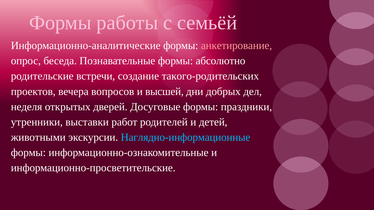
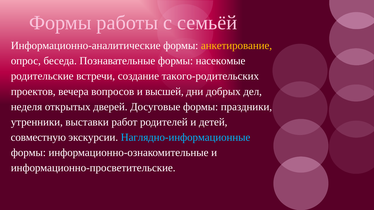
анкетирование colour: pink -> yellow (237, 46)
абсолютно: абсолютно -> насекомые (221, 61)
животными: животными -> совместную (38, 137)
